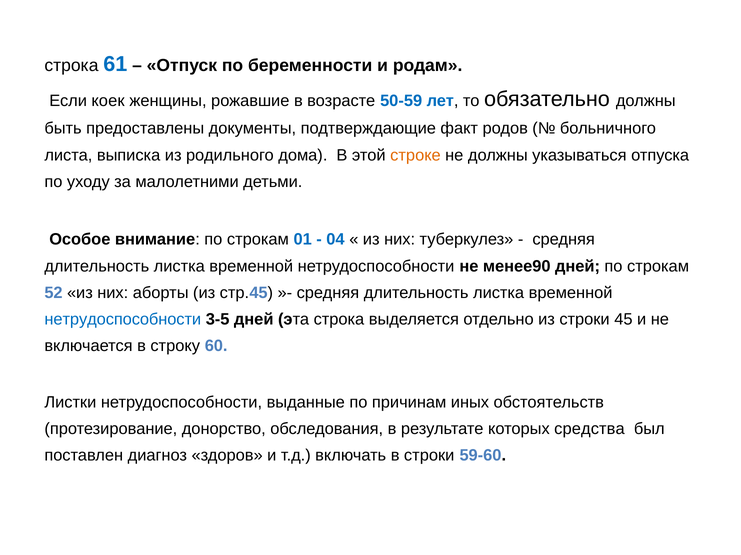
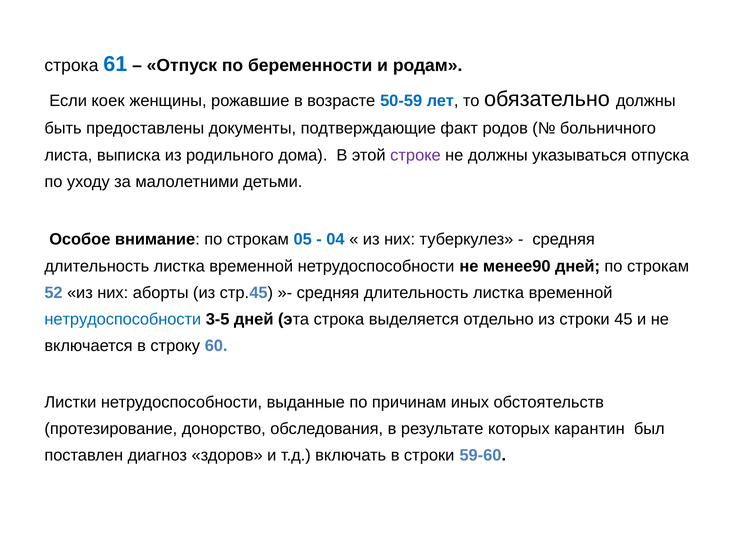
строке colour: orange -> purple (415, 155)
01: 01 -> 05 (303, 240)
средства: средства -> карантин (589, 429)
